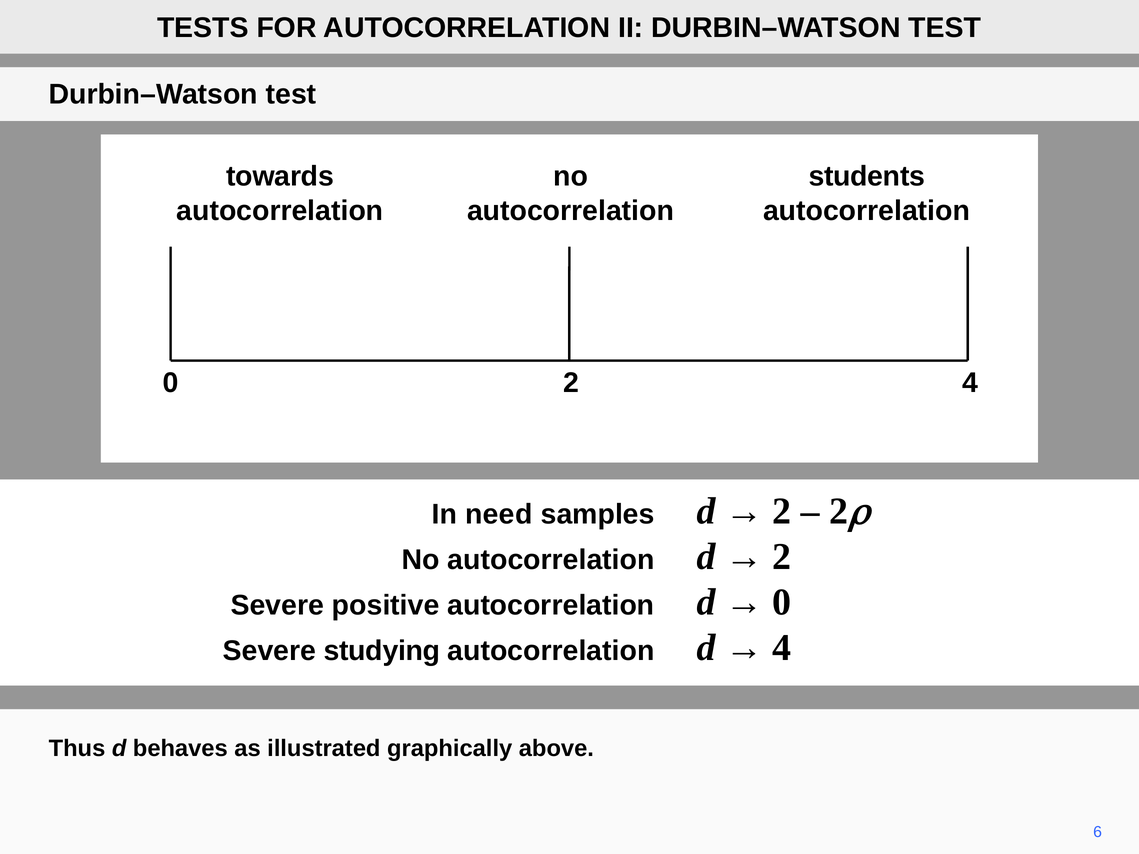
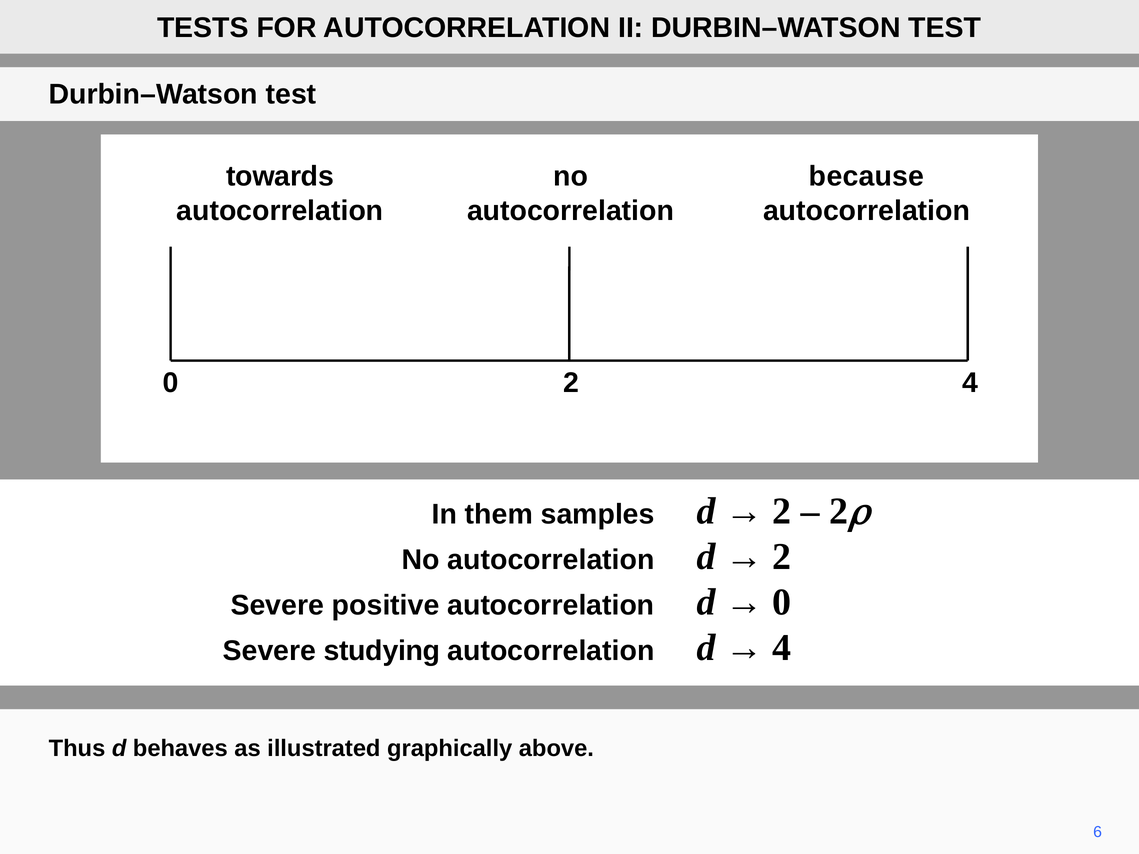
students: students -> because (867, 177)
need: need -> them (499, 514)
